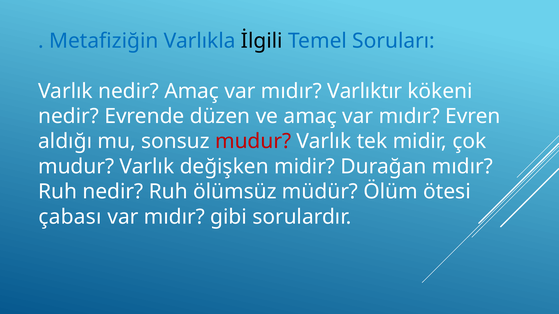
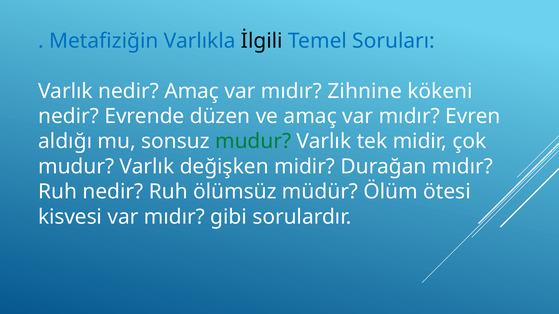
Varlıktır: Varlıktır -> Zihnine (365, 91)
mudur colour: red -> green (253, 142)
çabası: çabası -> kisvesi (70, 217)
